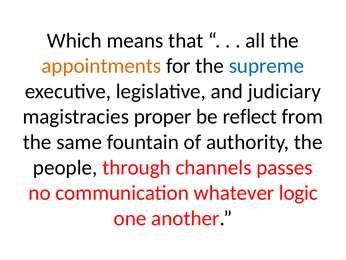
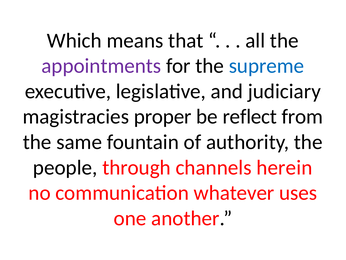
appointments colour: orange -> purple (101, 66)
passes: passes -> herein (284, 167)
logic: logic -> uses (298, 193)
